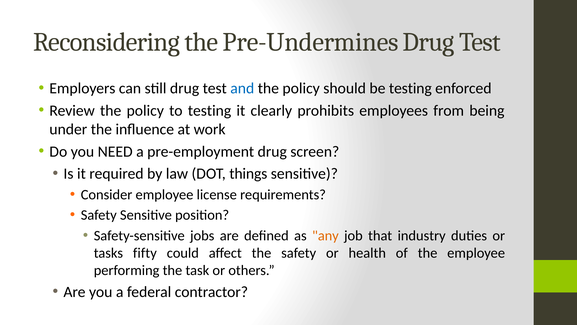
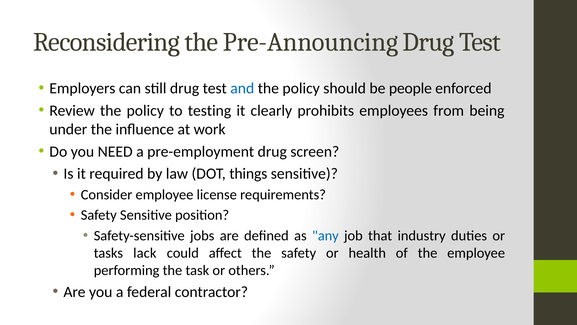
Pre-Undermines: Pre-Undermines -> Pre-Announcing (311, 42)
be testing: testing -> people (410, 88)
any colour: orange -> blue (325, 235)
fifty: fifty -> lack (145, 253)
